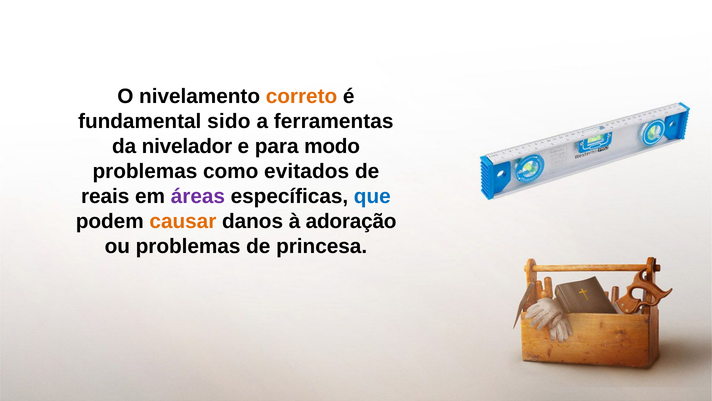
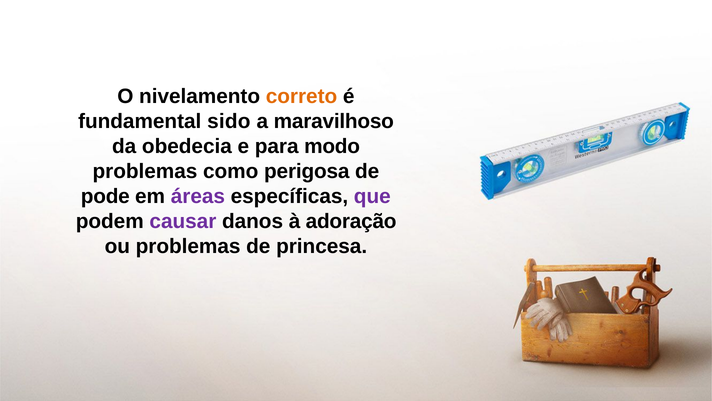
ferramentas: ferramentas -> maravilhoso (334, 121)
nivelador: nivelador -> obedecia (187, 146)
evitados: evitados -> perigosa (307, 171)
reais: reais -> pode (105, 196)
que colour: blue -> purple (372, 196)
causar colour: orange -> purple (183, 221)
